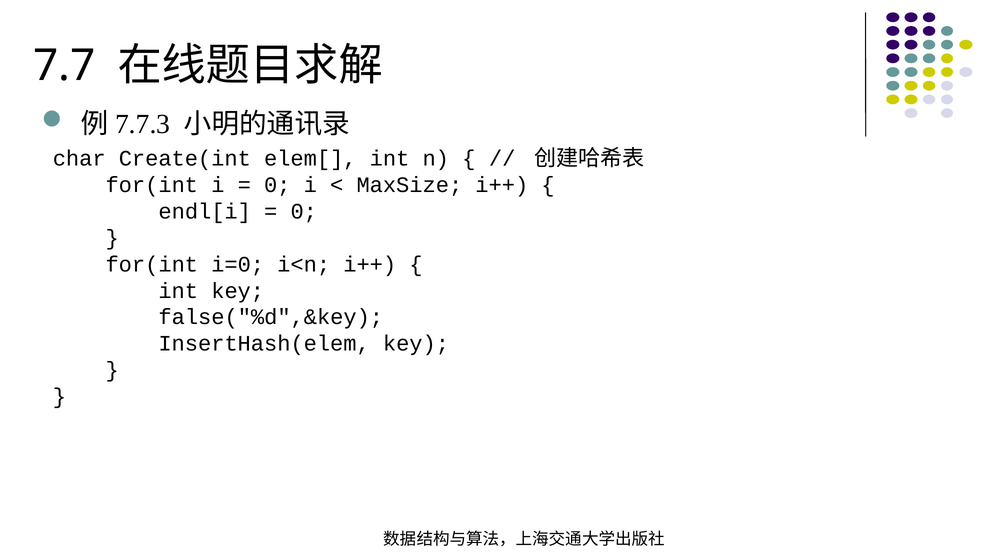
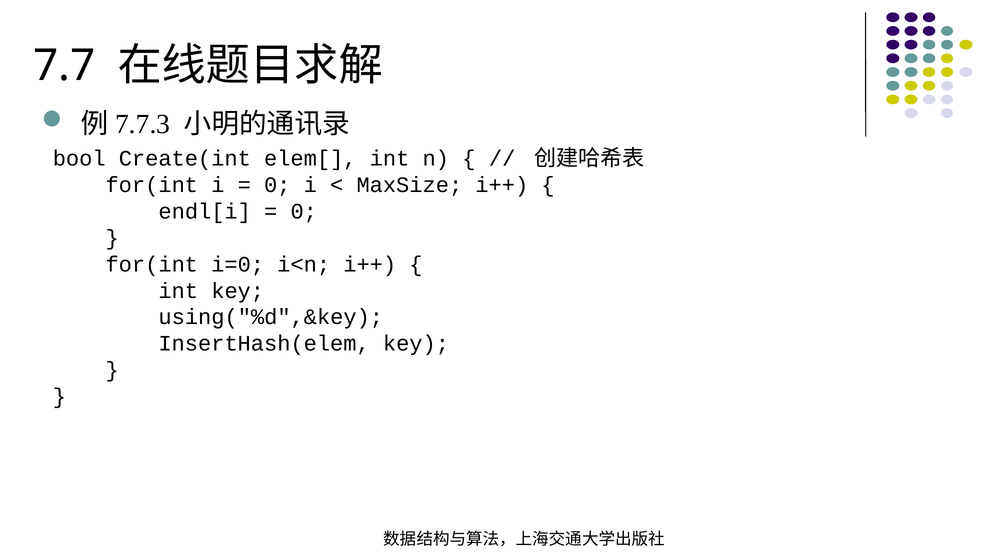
char: char -> bool (79, 158)
false("%d",&key: false("%d",&key -> using("%d",&key (271, 317)
